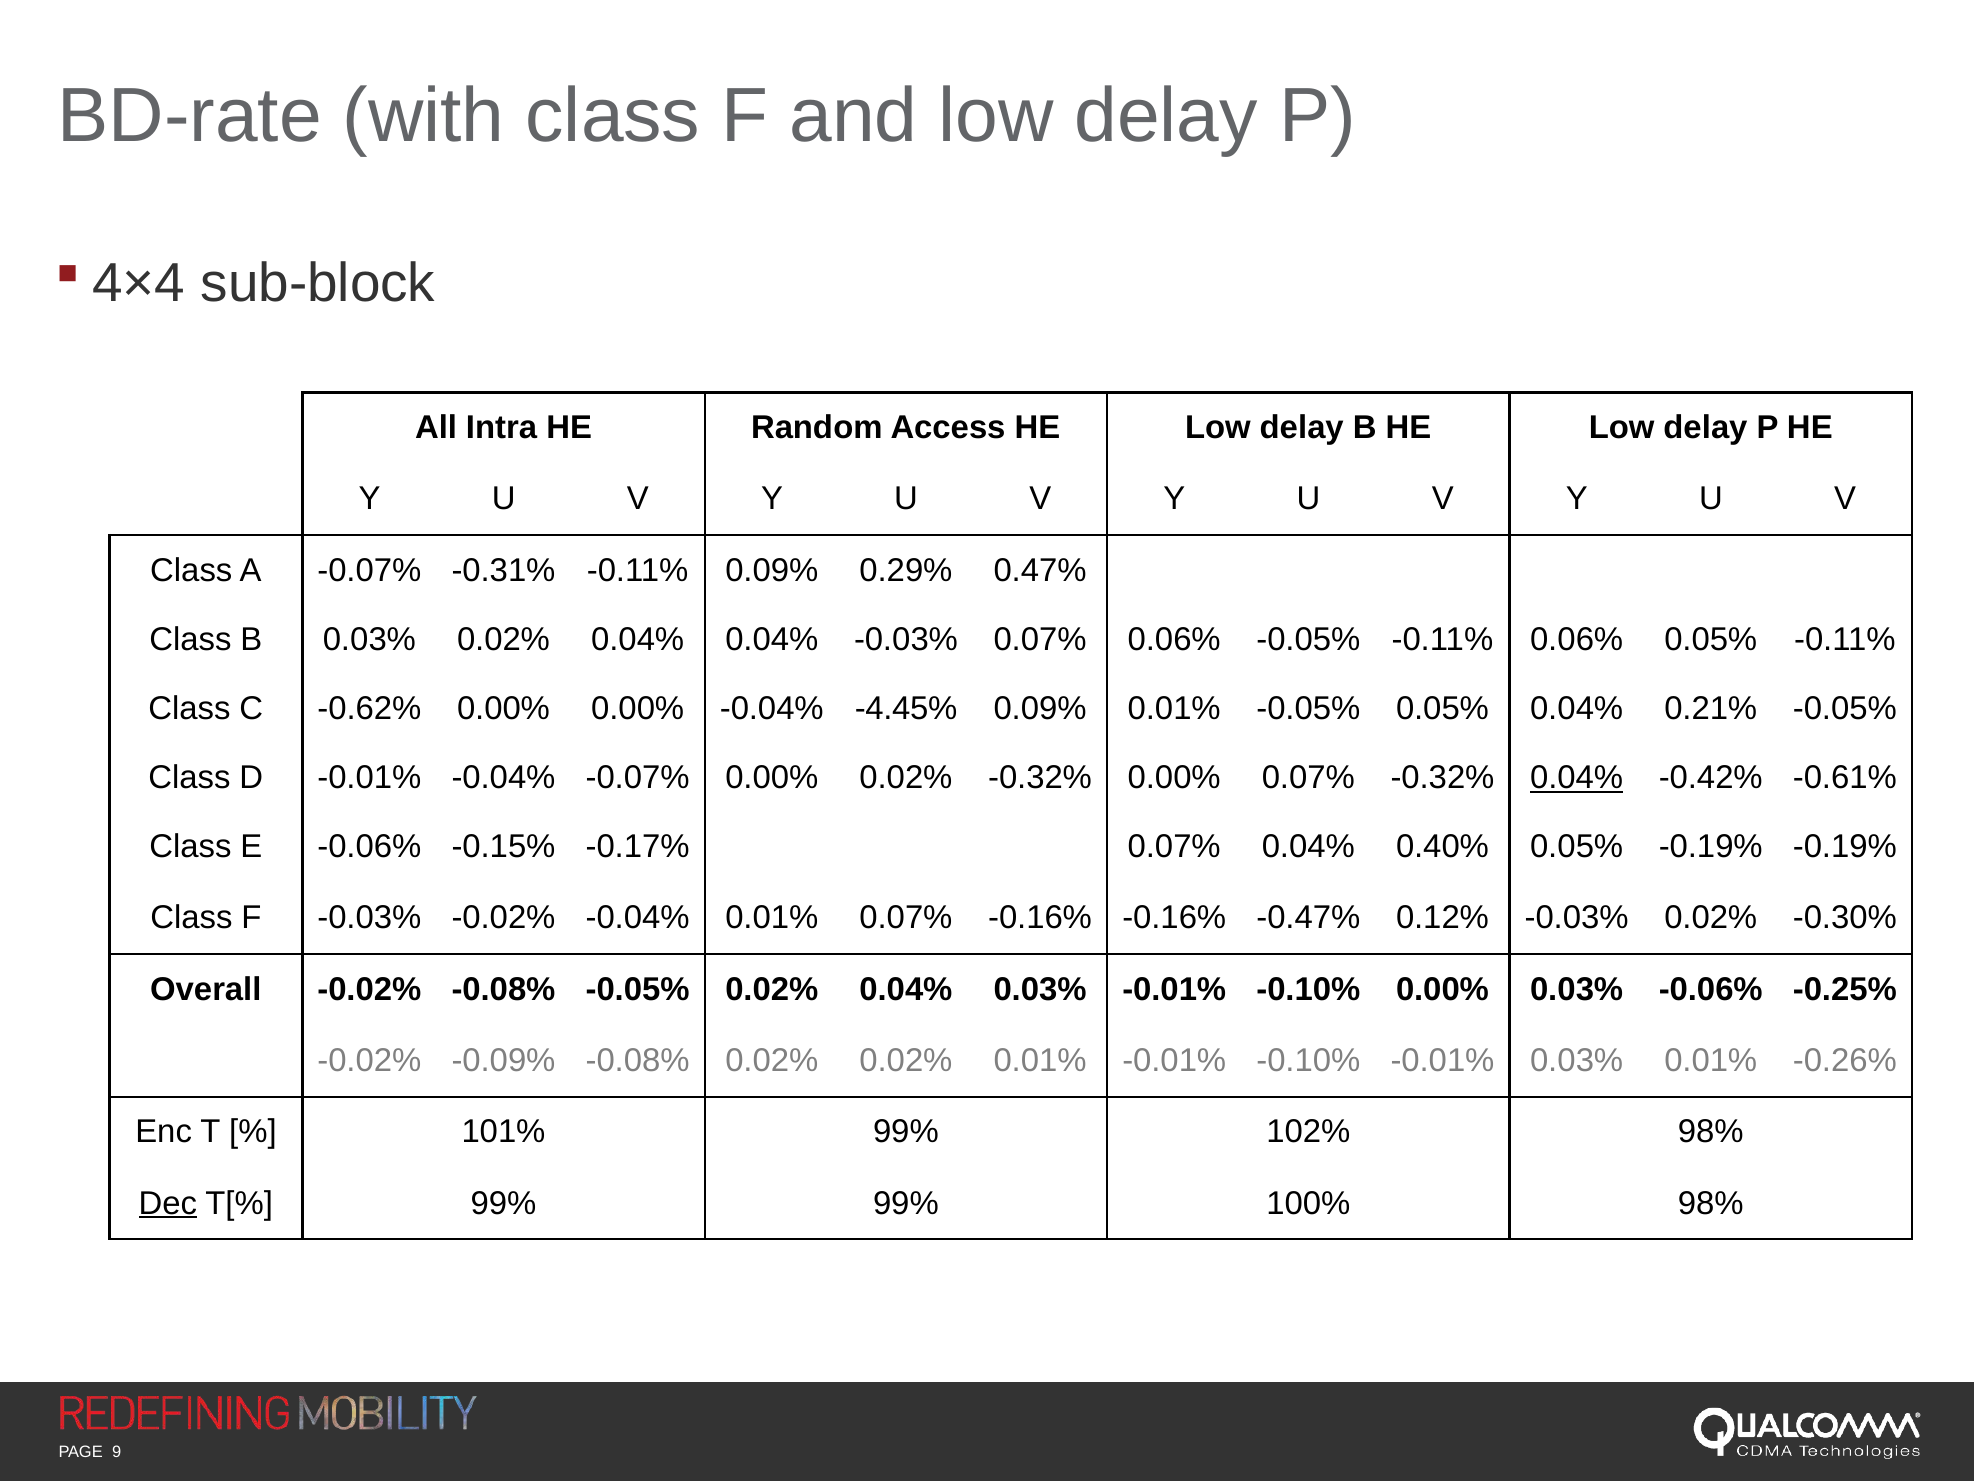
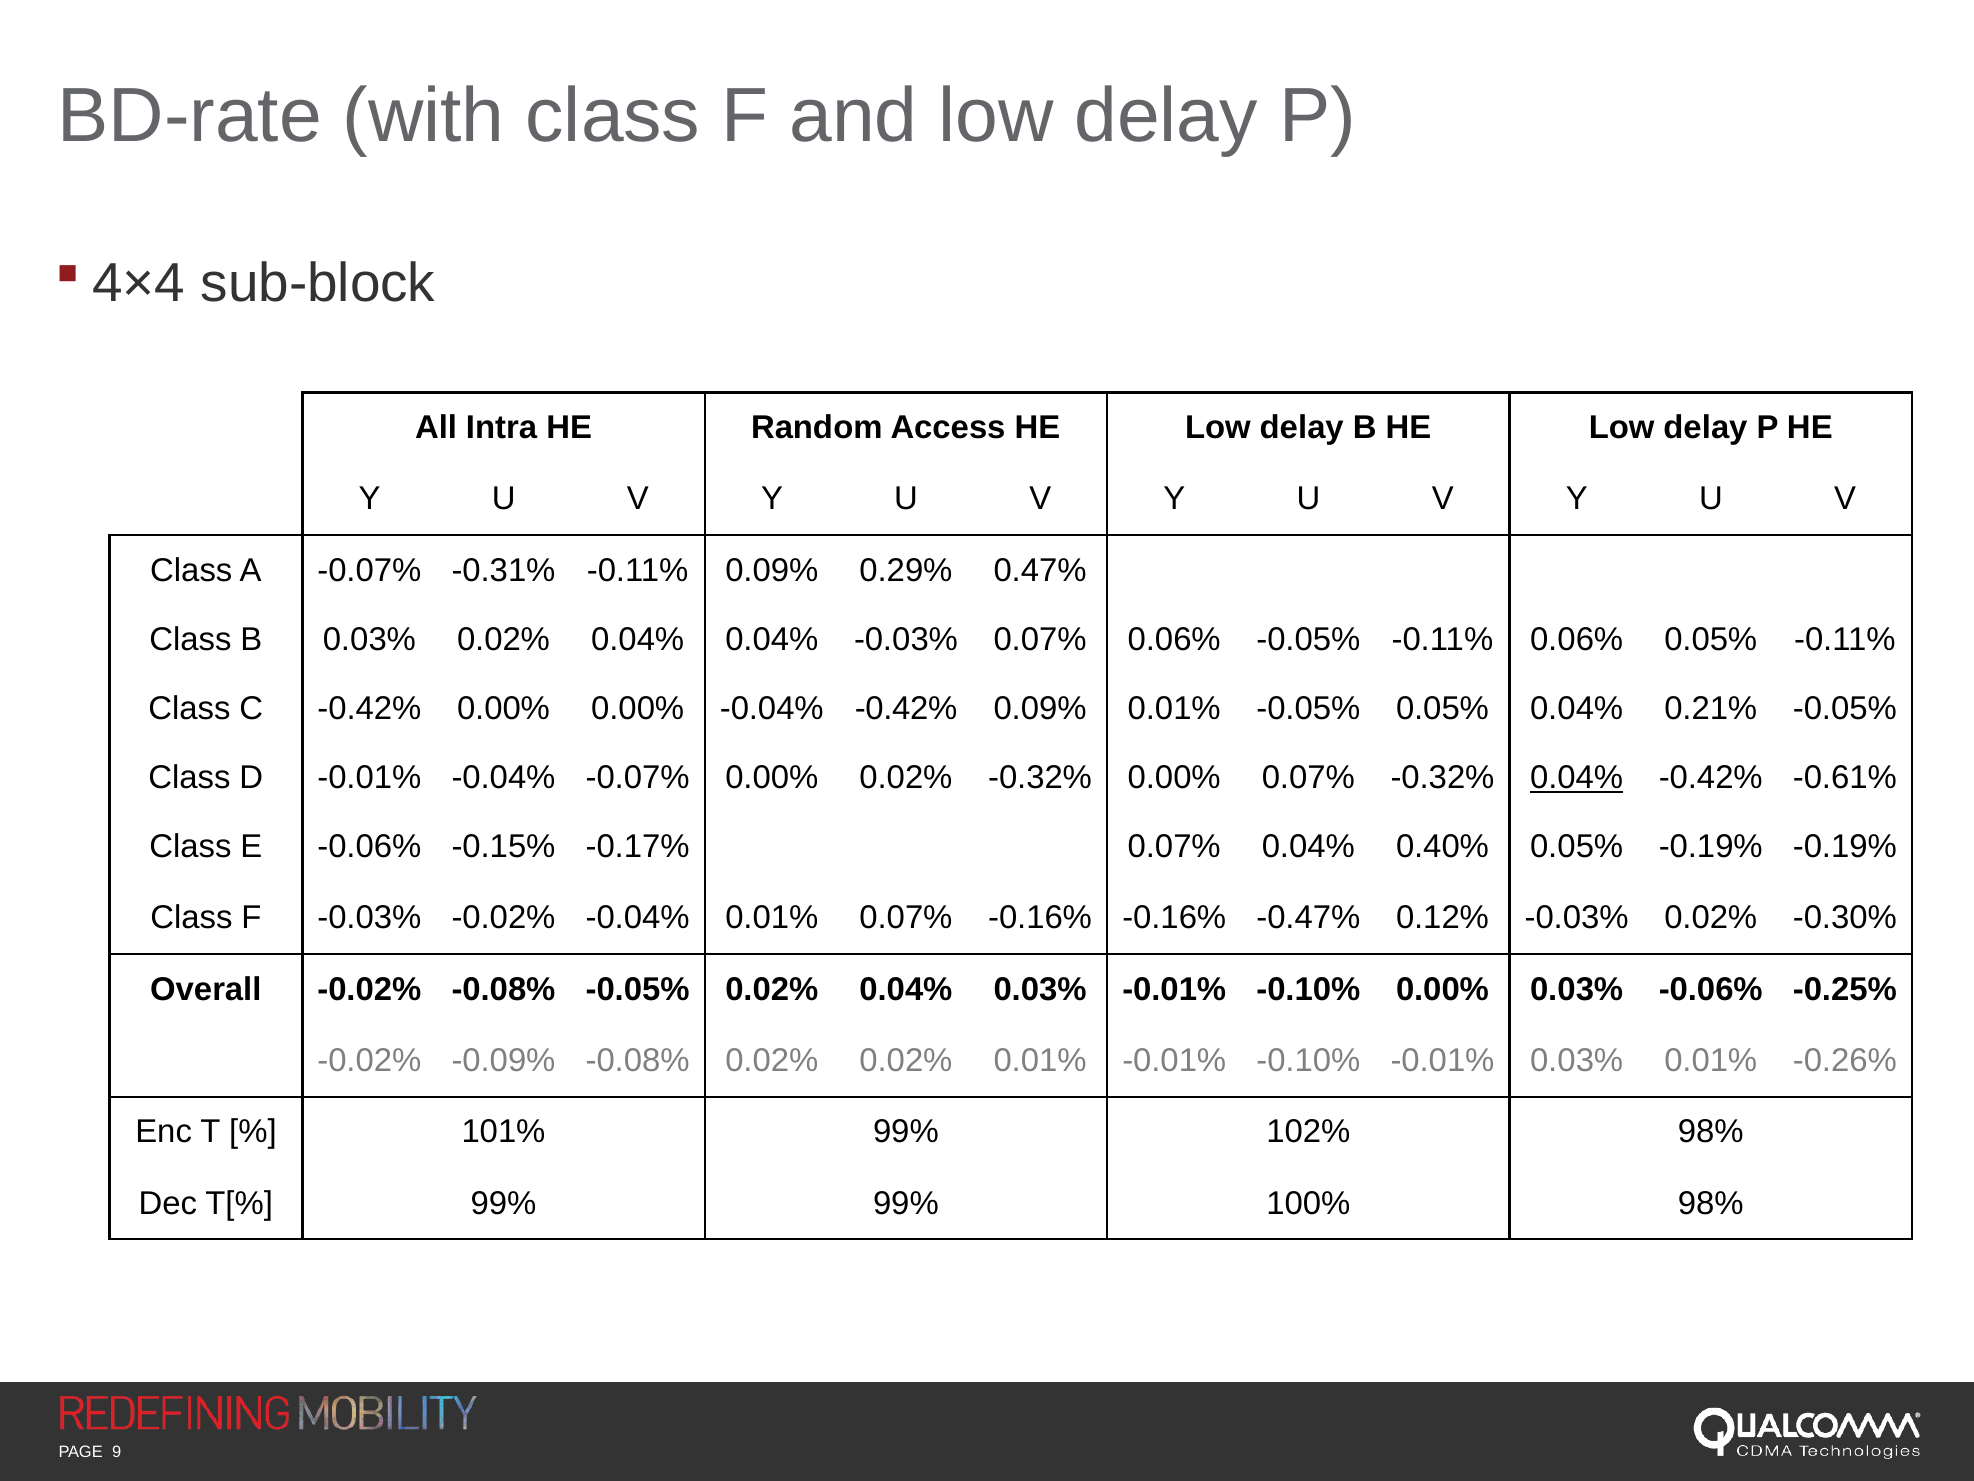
C -0.62%: -0.62% -> -0.42% (369, 708)
-0.04% -4.45%: -4.45% -> -0.42% (906, 708)
Dec underline: present -> none (168, 1203)
